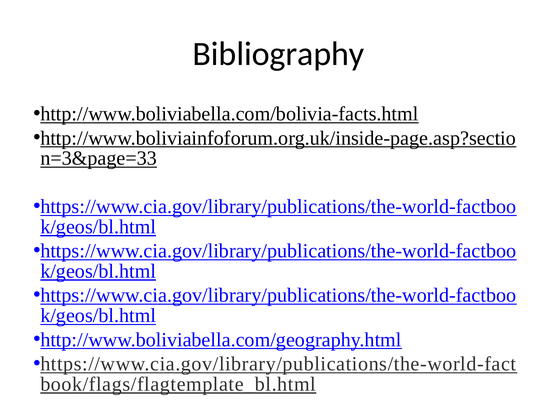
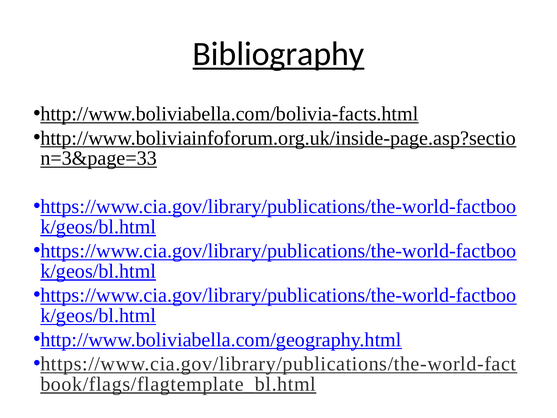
Bibliography underline: none -> present (278, 54)
